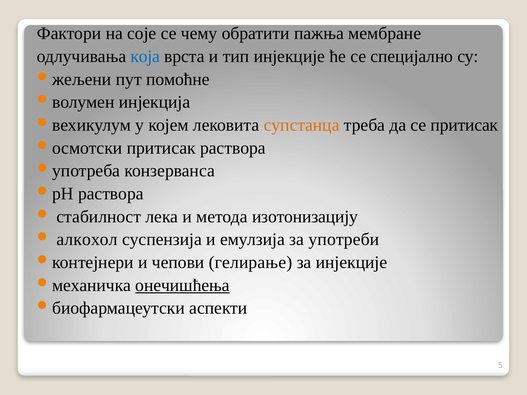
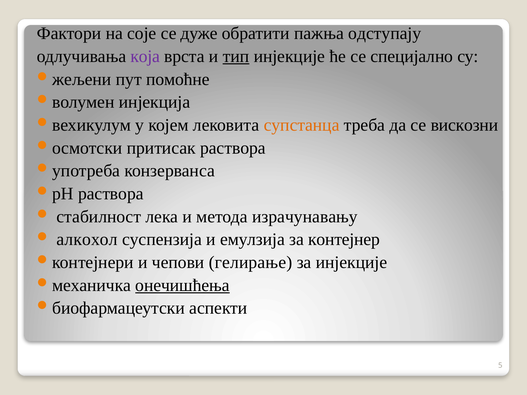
чему: чему -> дуже (199, 34)
мембране: мембране -> одступају (385, 34)
која colour: blue -> purple (145, 56)
тип underline: none -> present (236, 56)
се притисак: притисак -> вискозни (464, 125)
изотонизацију: изотонизацију -> израчунавању (305, 217)
употреби: употреби -> контејнер (344, 240)
